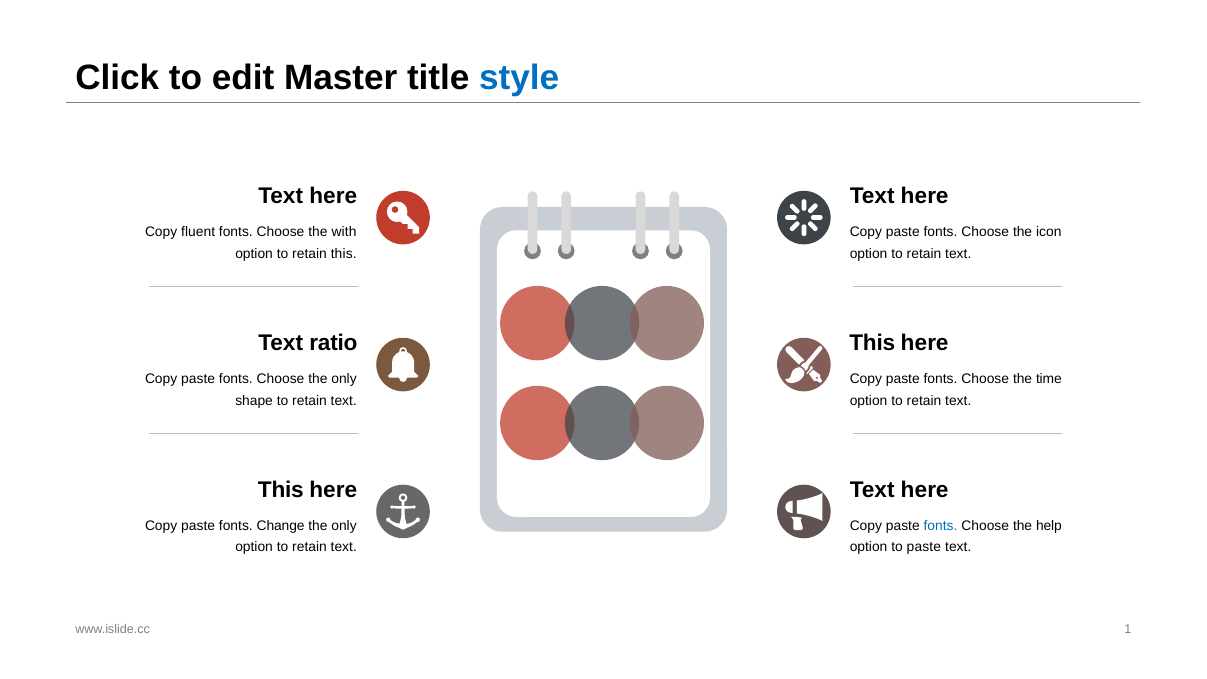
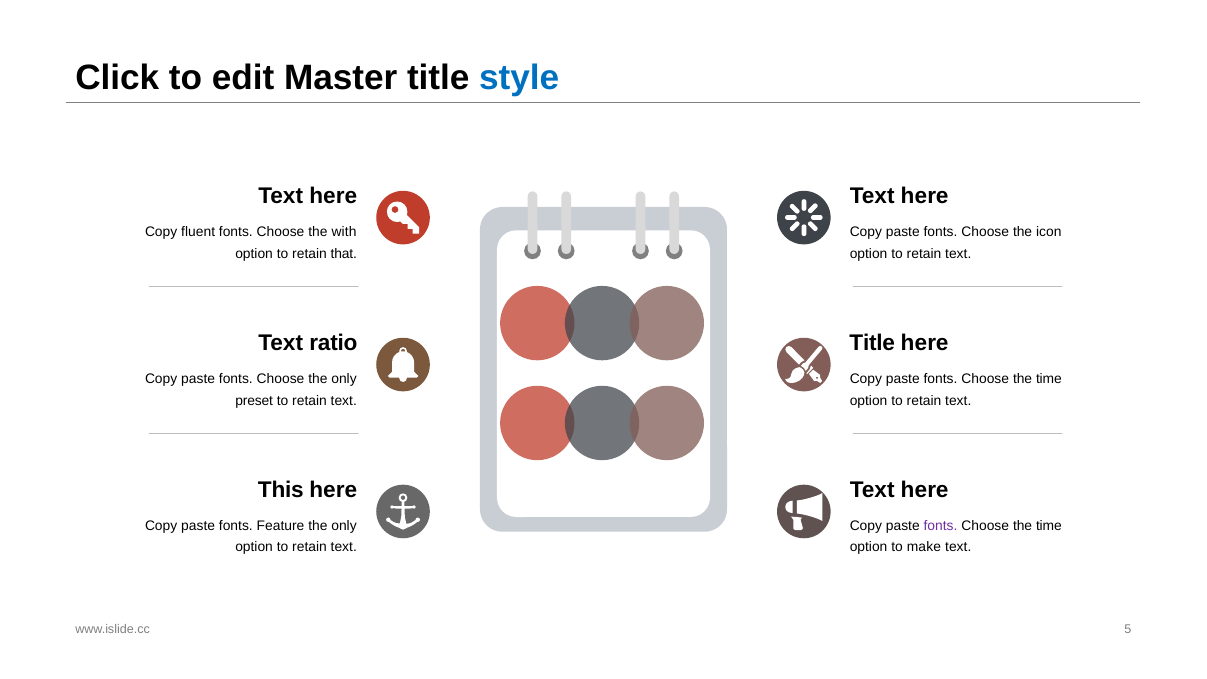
retain this: this -> that (344, 254)
This: This -> Title (872, 343)
shape: shape -> preset (254, 400)
Change: Change -> Feature (281, 526)
fonts colour: blue -> purple (941, 526)
help: help -> time (1049, 526)
to paste: paste -> make (924, 547)
1: 1 -> 5 (1128, 629)
